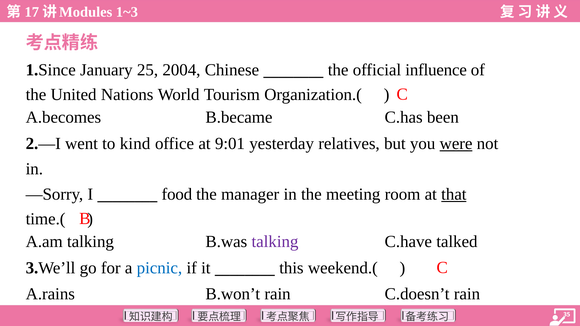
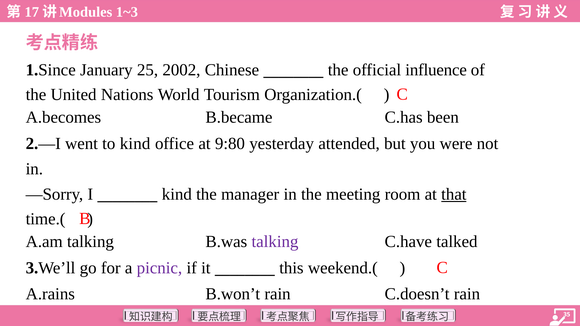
2004: 2004 -> 2002 (181, 70)
9:01: 9:01 -> 9:80 (230, 144)
relatives: relatives -> attended (349, 144)
were underline: present -> none (456, 144)
food: food -> kind (177, 194)
picnic colour: blue -> purple (159, 268)
